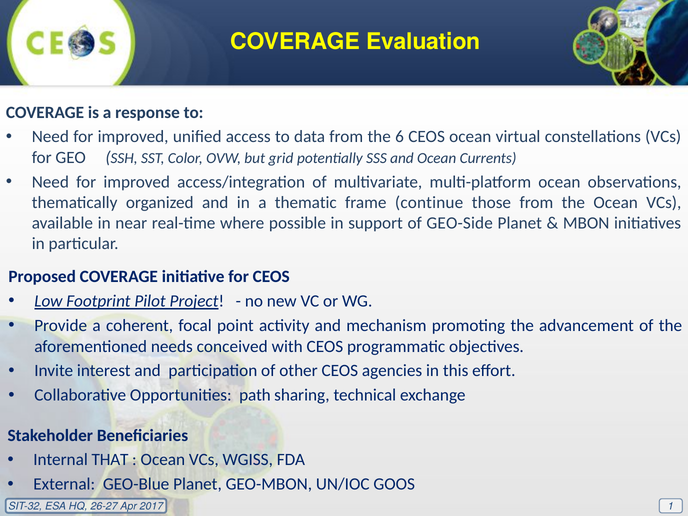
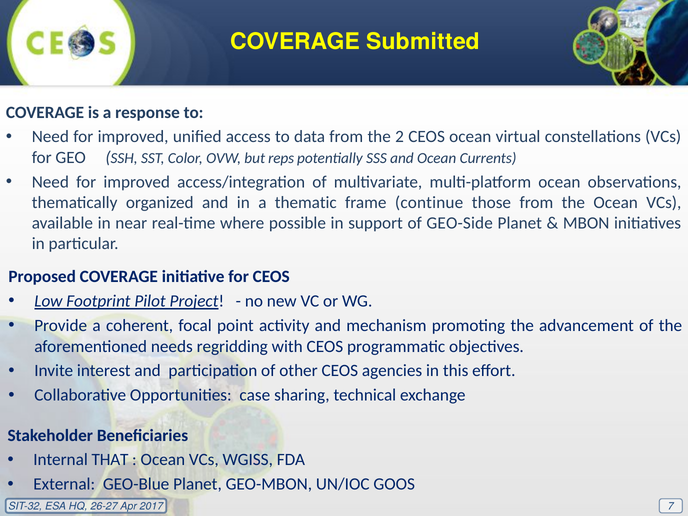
Evaluation: Evaluation -> Submitted (423, 42)
6: 6 -> 2 (400, 137)
grid: grid -> reps (281, 158)
conceived: conceived -> regridding (232, 346)
path: path -> case (255, 395)
1: 1 -> 7 (671, 506)
